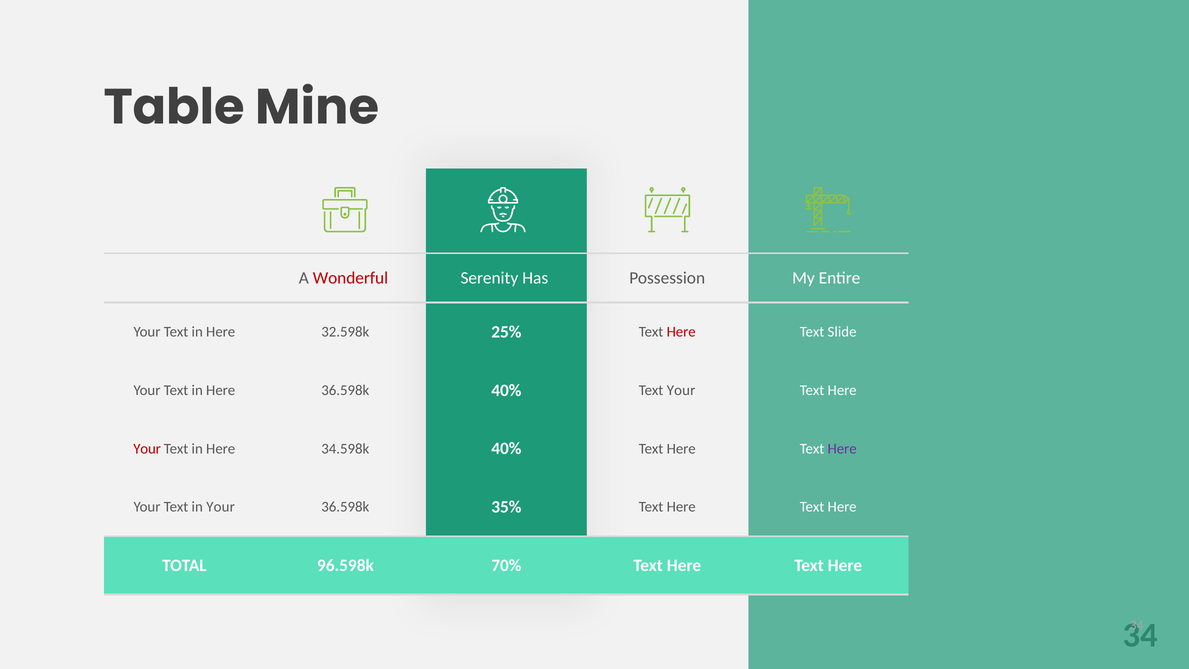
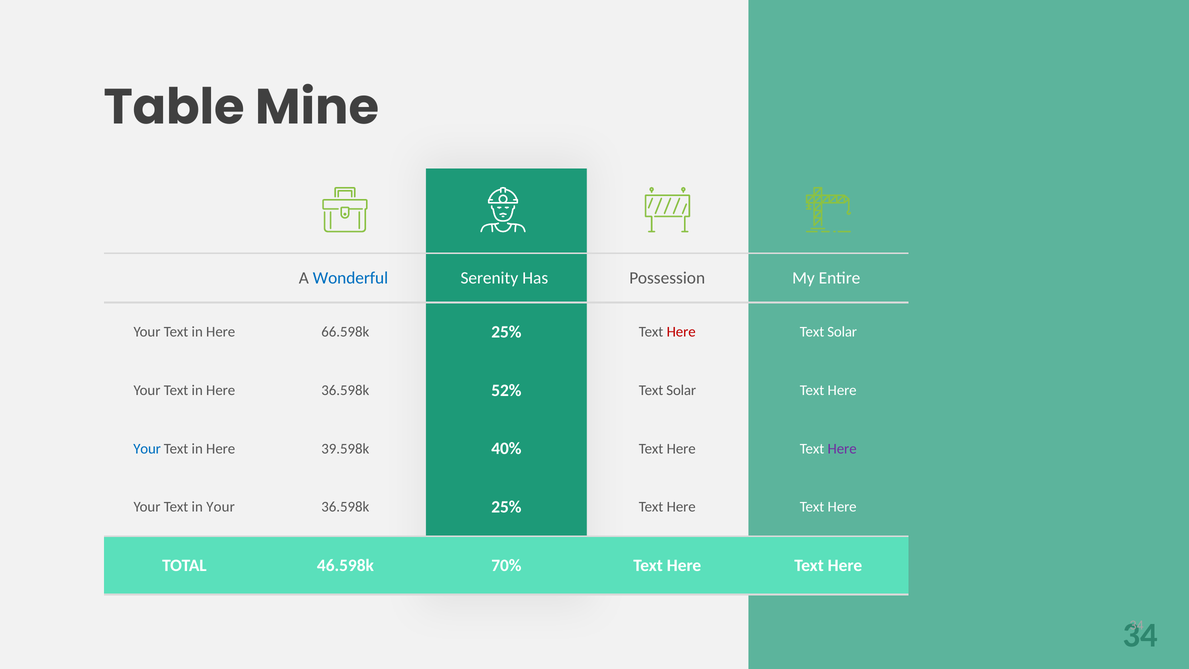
Wonderful colour: red -> blue (350, 278)
32.598k: 32.598k -> 66.598k (345, 332)
Slide: Slide -> Solar (842, 332)
36.598k 40%: 40% -> 52% (506, 390)
Your: Your -> Solar (681, 390)
Your colour: red -> blue (147, 449)
34.598k: 34.598k -> 39.598k (345, 449)
36.598k 35%: 35% -> 25% (506, 507)
96.598k: 96.598k -> 46.598k (345, 565)
